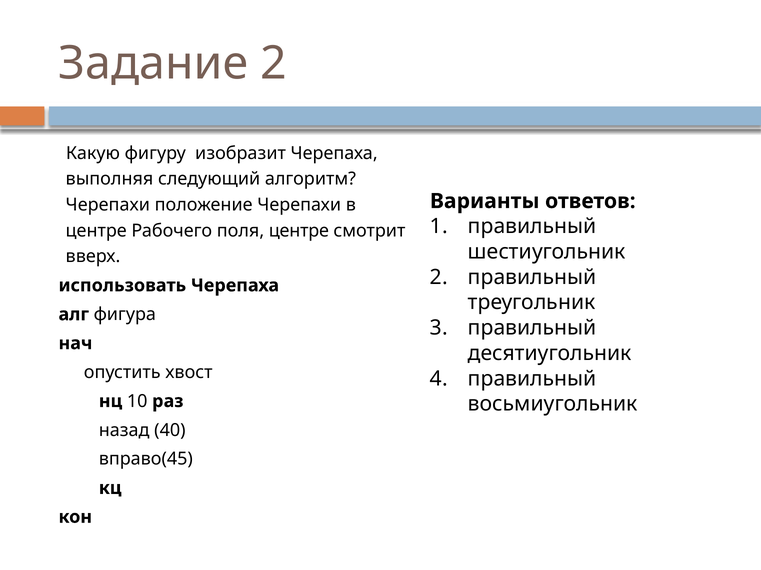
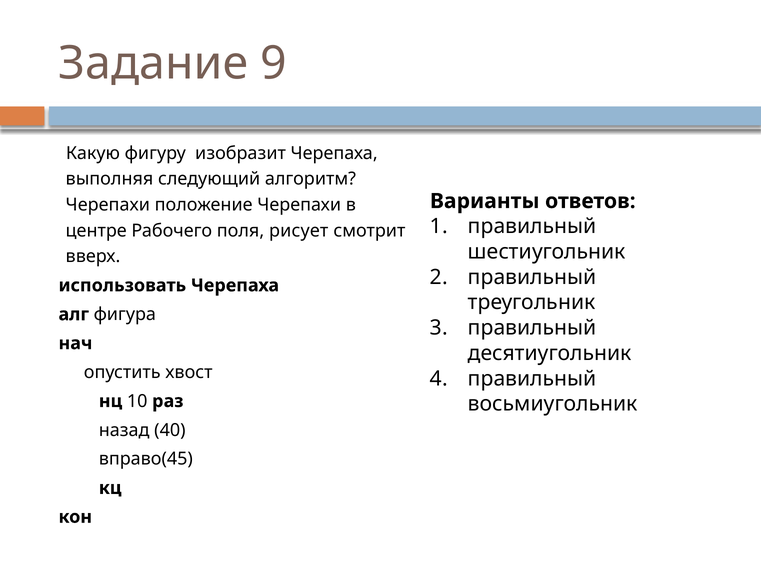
Задание 2: 2 -> 9 (274, 63)
поля центре: центре -> рисует (299, 231)
